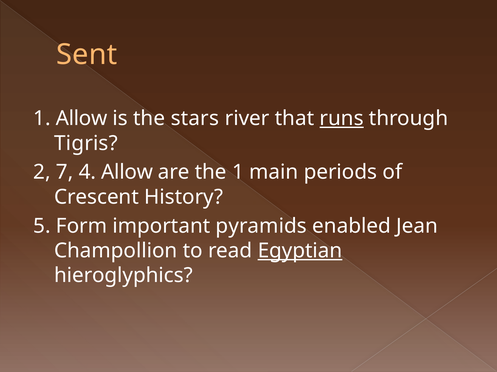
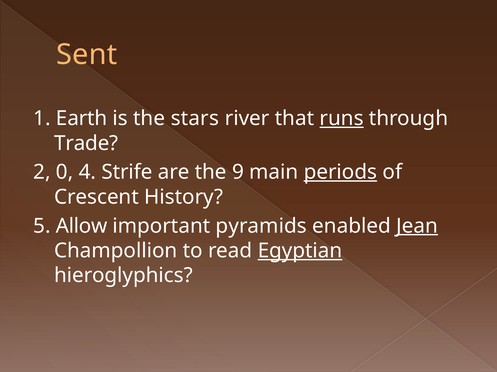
1 Allow: Allow -> Earth (82, 119)
Tigris: Tigris -> Trade (86, 144)
7: 7 -> 0 (65, 172)
4 Allow: Allow -> Strife (127, 172)
the 1: 1 -> 9 (238, 172)
periods underline: none -> present (340, 172)
Form: Form -> Allow (82, 226)
Jean underline: none -> present (417, 226)
